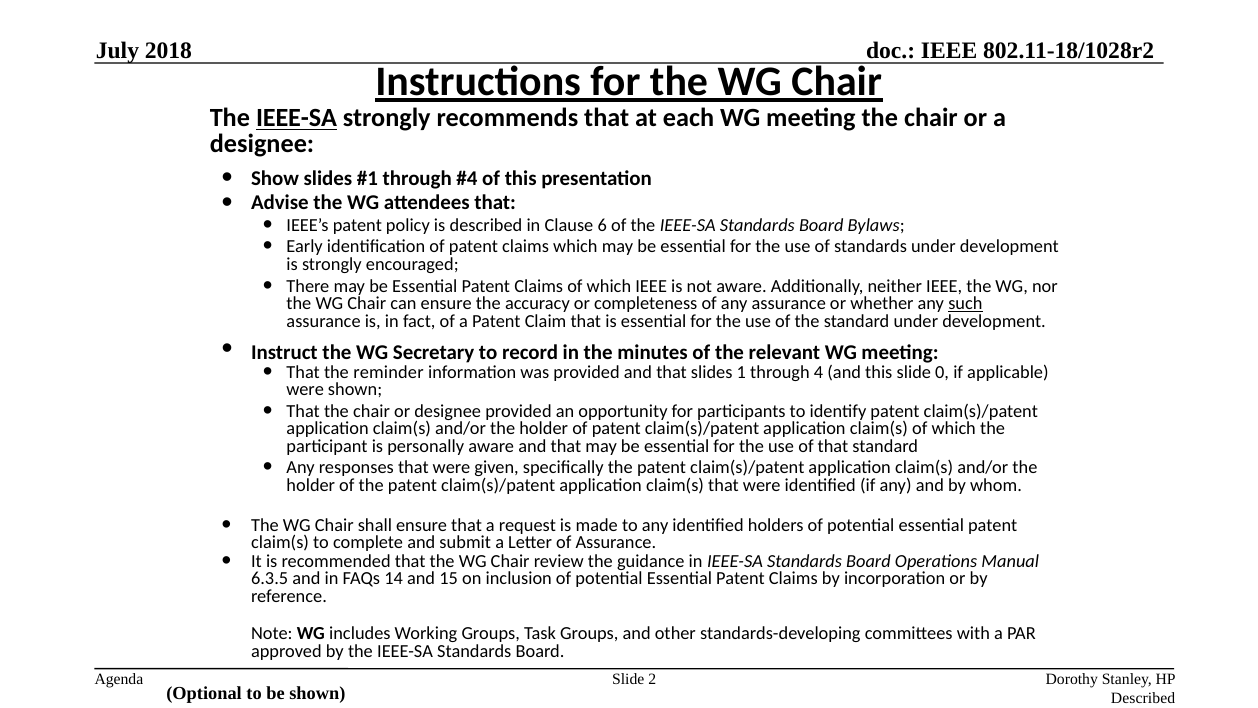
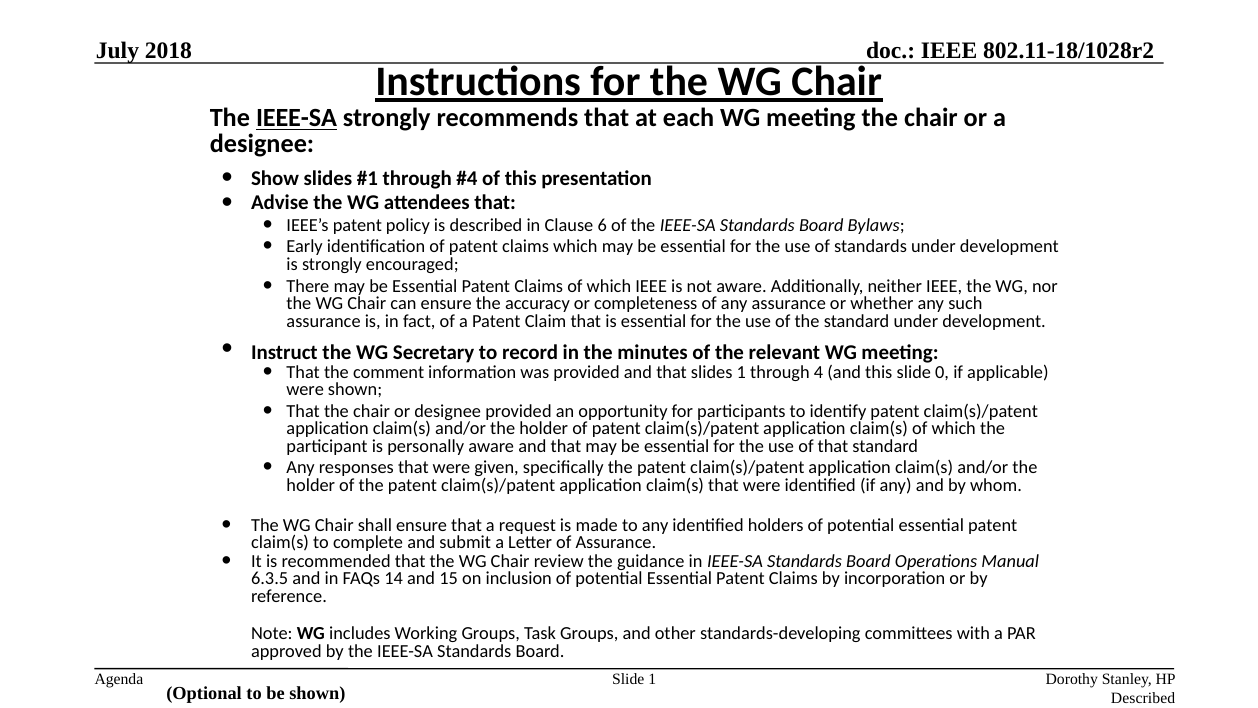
such underline: present -> none (965, 304)
reminder: reminder -> comment (389, 372)
Slide 2: 2 -> 1 (652, 679)
